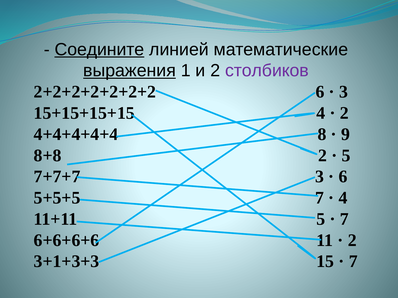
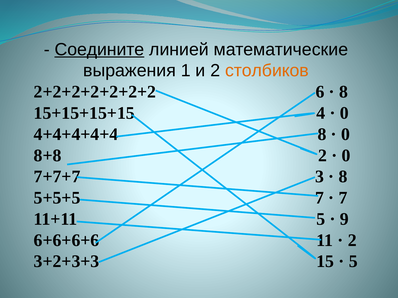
выражения underline: present -> none (130, 71)
столбиков colour: purple -> orange (267, 71)
3: 3 -> 8 (343, 92)
2: 2 -> 0 (344, 113)
9: 9 -> 0 (345, 134)
5: 5 -> 0 (346, 156)
6: 6 -> 8 (343, 177)
4: 4 -> 7 (343, 198)
7: 7 -> 9 (344, 219)
3+1+3+3: 3+1+3+3 -> 3+2+3+3 (67, 262)
7: 7 -> 5 (353, 262)
